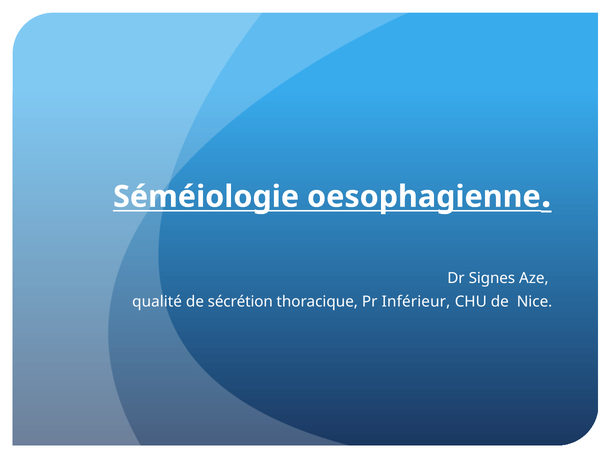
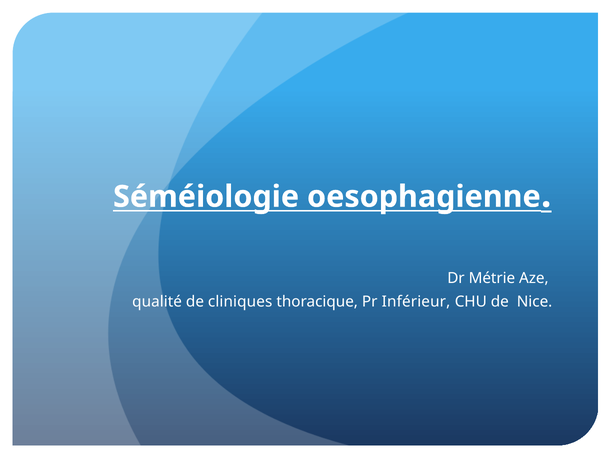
Signes: Signes -> Métrie (492, 278)
sécrétion: sécrétion -> cliniques (240, 302)
